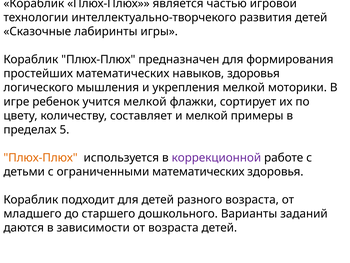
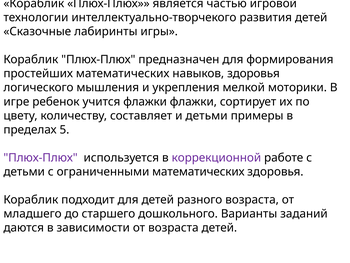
учится мелкой: мелкой -> флажки (145, 101)
и мелкой: мелкой -> детьми (207, 115)
Плюх-Плюх colour: orange -> purple (41, 157)
